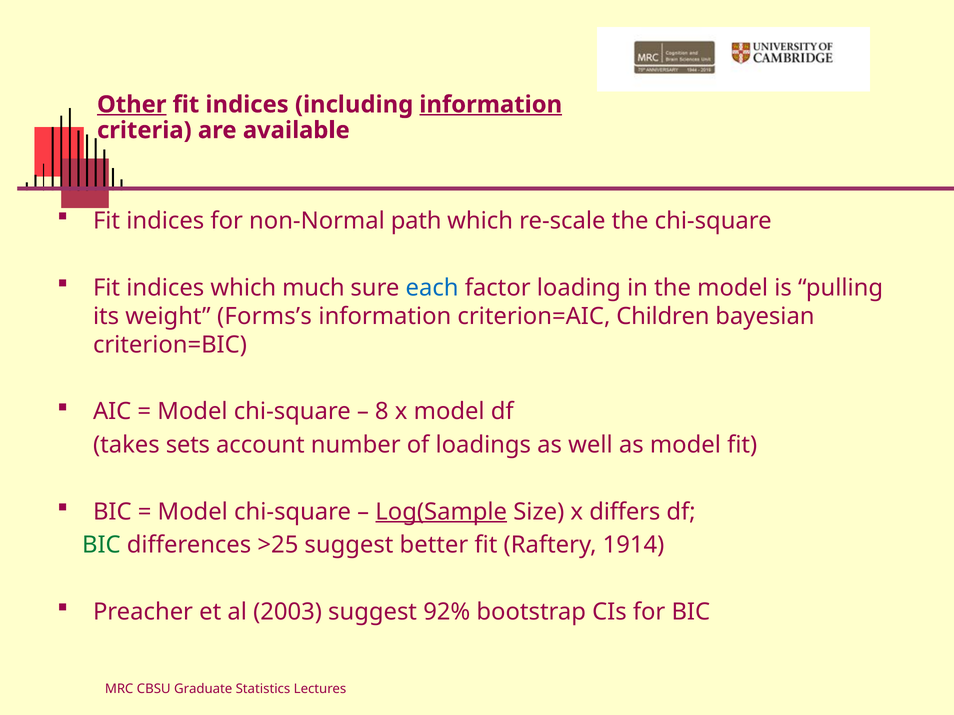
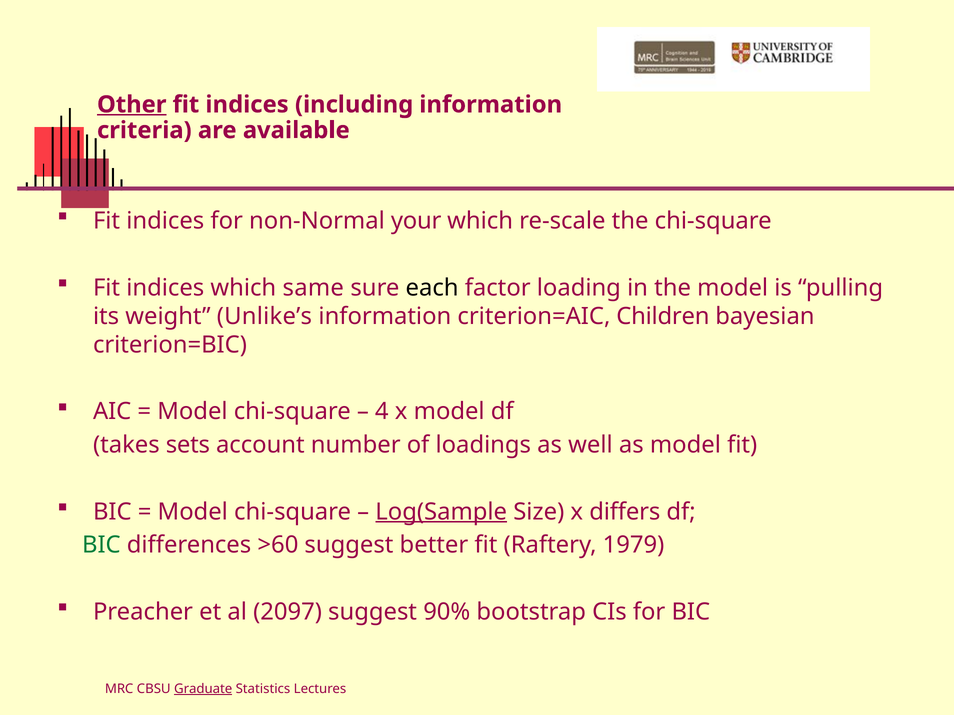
information underline: present -> none (491, 105)
path: path -> your (416, 221)
much: much -> same (313, 288)
each colour: blue -> black (432, 288)
Forms’s: Forms’s -> Unlike’s (264, 316)
8: 8 -> 4 (382, 412)
>25: >25 -> >60 (278, 545)
1914: 1914 -> 1979 (634, 545)
2003: 2003 -> 2097 (288, 612)
92%: 92% -> 90% (447, 612)
Graduate underline: none -> present (203, 689)
